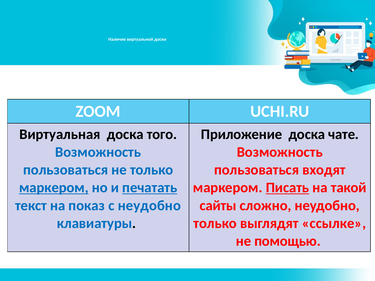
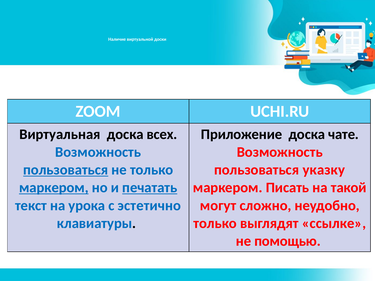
того: того -> всех (162, 134)
пользоваться underline: none -> present (66, 170)
входят: входят -> указку (324, 170)
Писать underline: present -> none (287, 188)
показ: показ -> урока (87, 206)
с неудобно: неудобно -> эстетично (149, 206)
сайты: сайты -> могут (218, 206)
